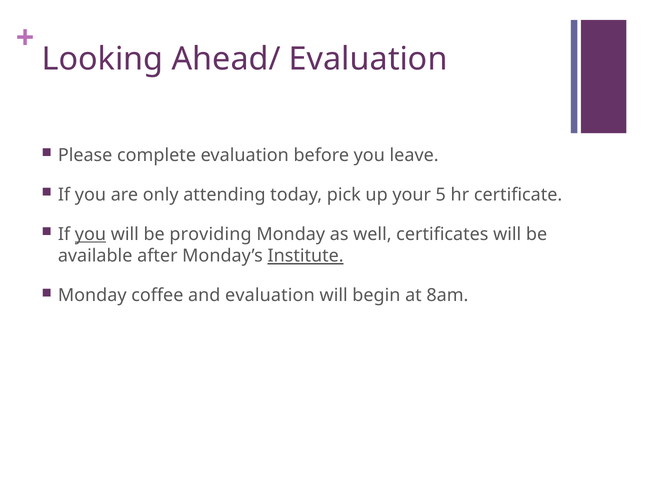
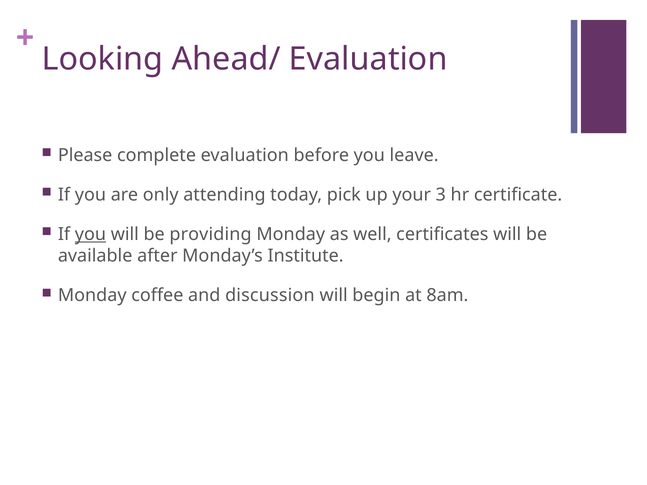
5: 5 -> 3 (441, 195)
Institute underline: present -> none (306, 256)
and evaluation: evaluation -> discussion (270, 296)
